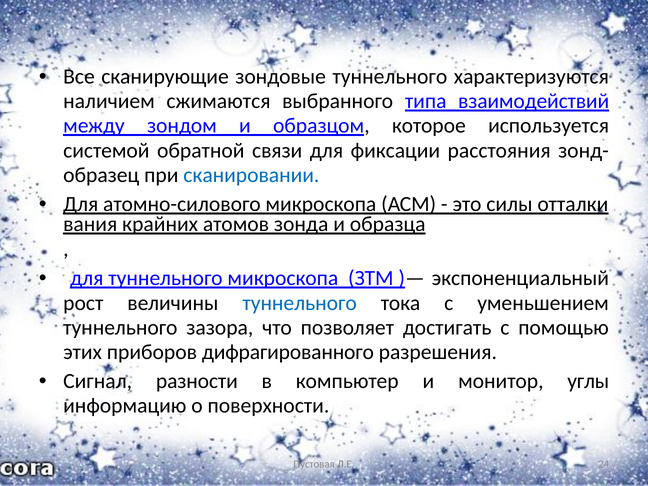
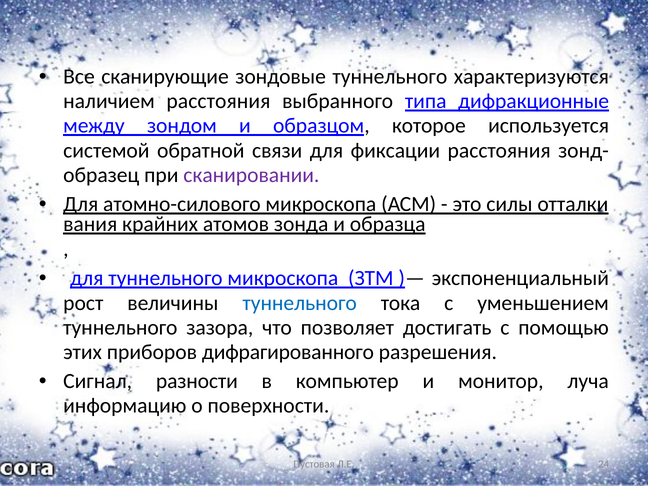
наличием сжимаются: сжимаются -> расстояния (218, 101)
взаимодействий: взаимодействий -> дифракционные (534, 101)
сканировании colour: blue -> purple (251, 175)
углы: углы -> луча (588, 381)
